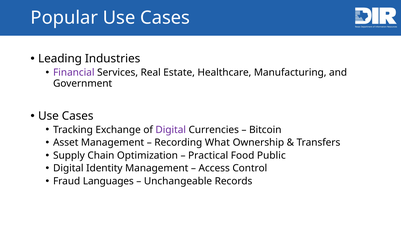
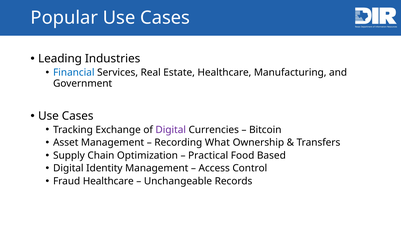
Financial colour: purple -> blue (74, 73)
Public: Public -> Based (271, 156)
Fraud Languages: Languages -> Healthcare (108, 182)
